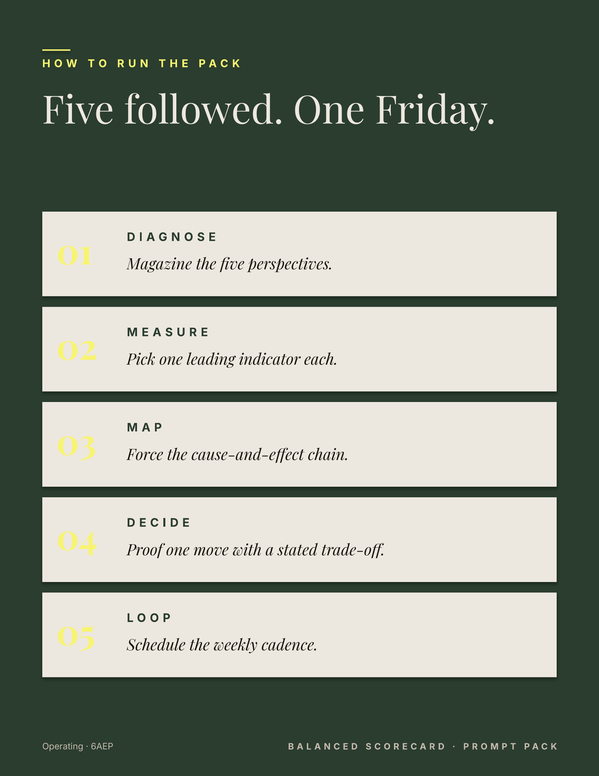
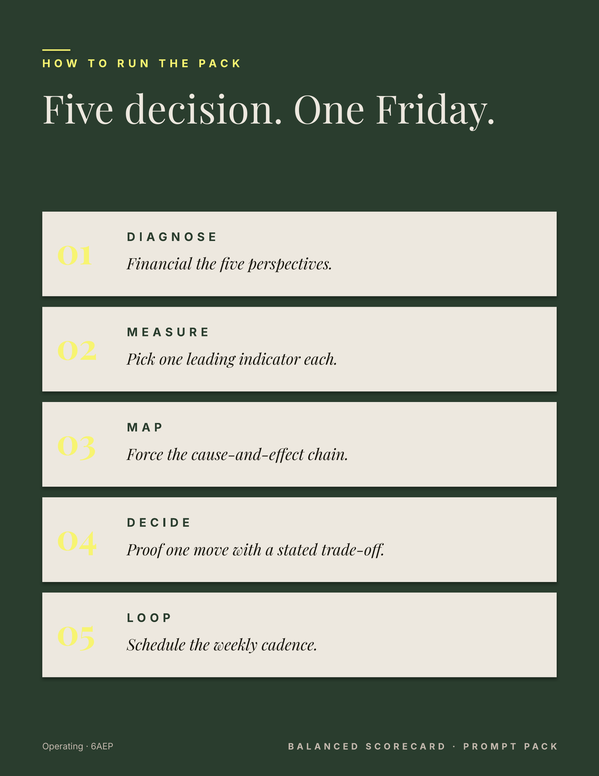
followed: followed -> decision (204, 111)
Magazine: Magazine -> Financial (159, 264)
